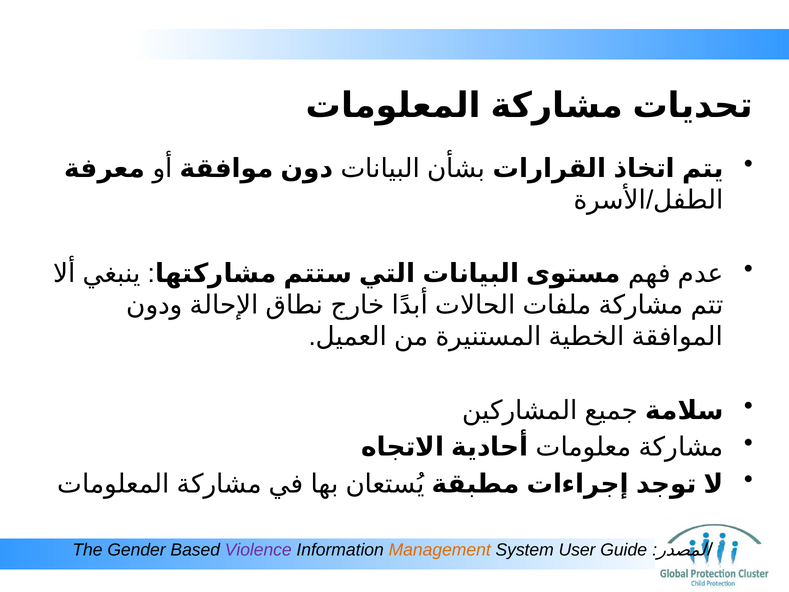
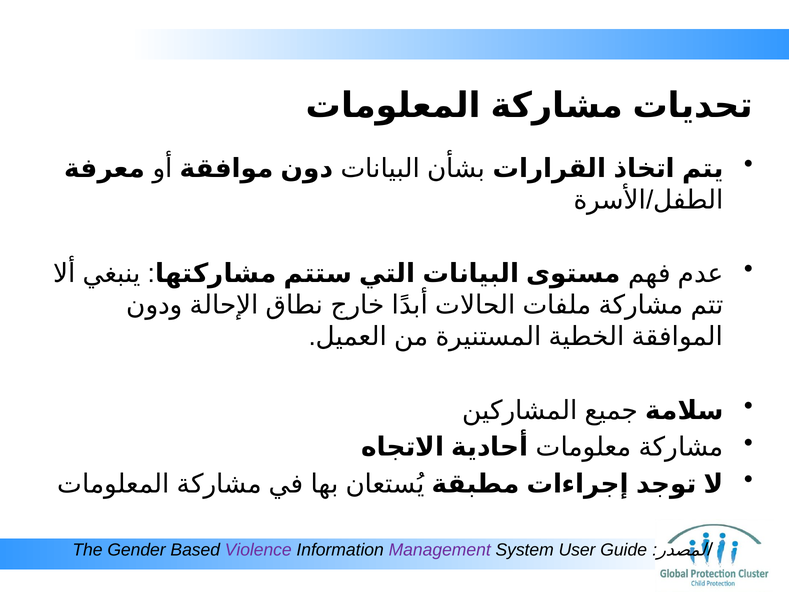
Management colour: orange -> purple (440, 550)
